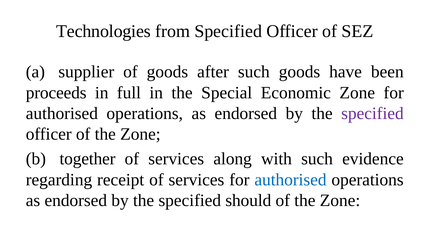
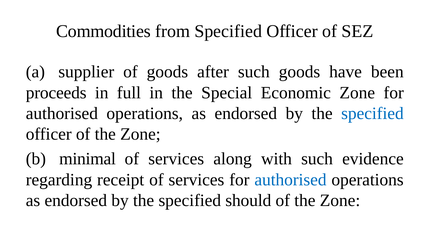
Technologies: Technologies -> Commodities (104, 31)
specified colour: purple -> blue (372, 113)
together: together -> minimal (88, 159)
